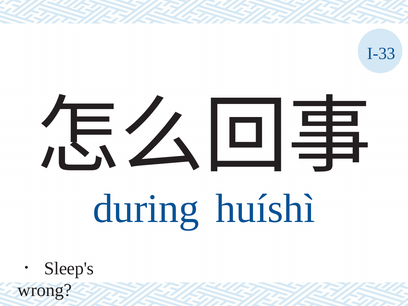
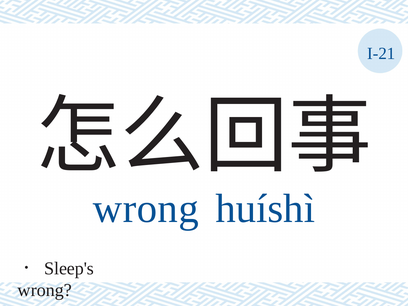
I-33: I-33 -> I-21 (381, 53)
during: during -> wrong (146, 209)
